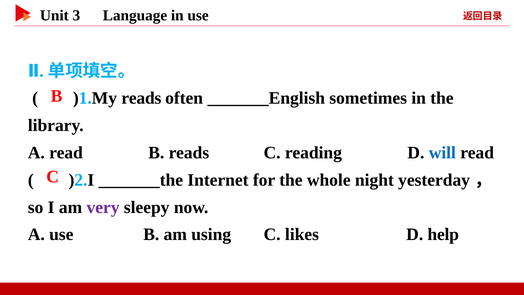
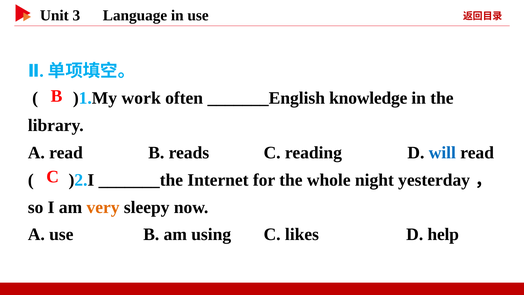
)1.My reads: reads -> work (141, 98)
sometimes: sometimes -> knowledge (368, 98)
very colour: purple -> orange (103, 207)
